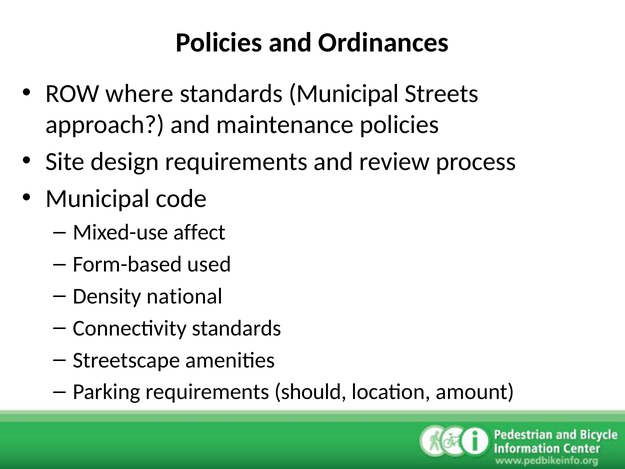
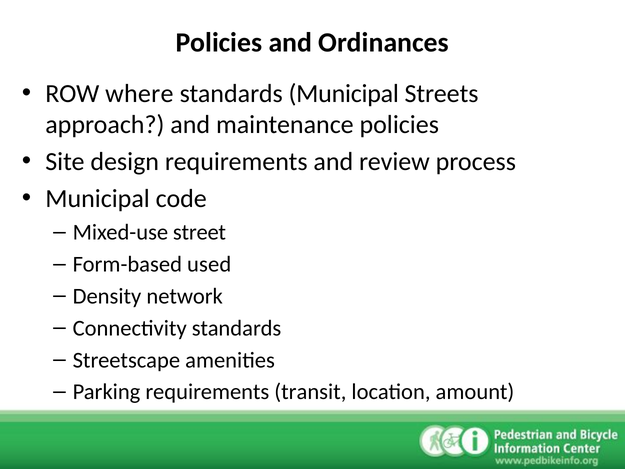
affect: affect -> street (200, 232)
national: national -> network (185, 296)
should: should -> transit (310, 392)
